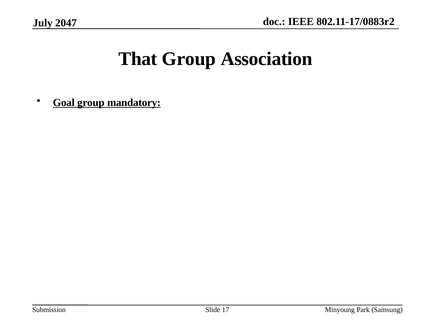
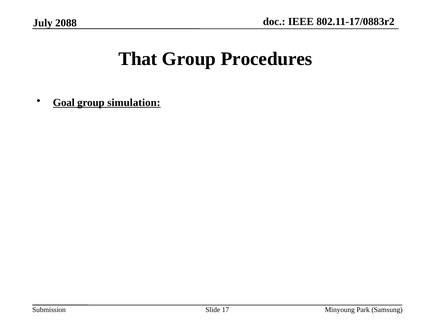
2047: 2047 -> 2088 (66, 23)
Association: Association -> Procedures (267, 59)
mandatory: mandatory -> simulation (134, 103)
